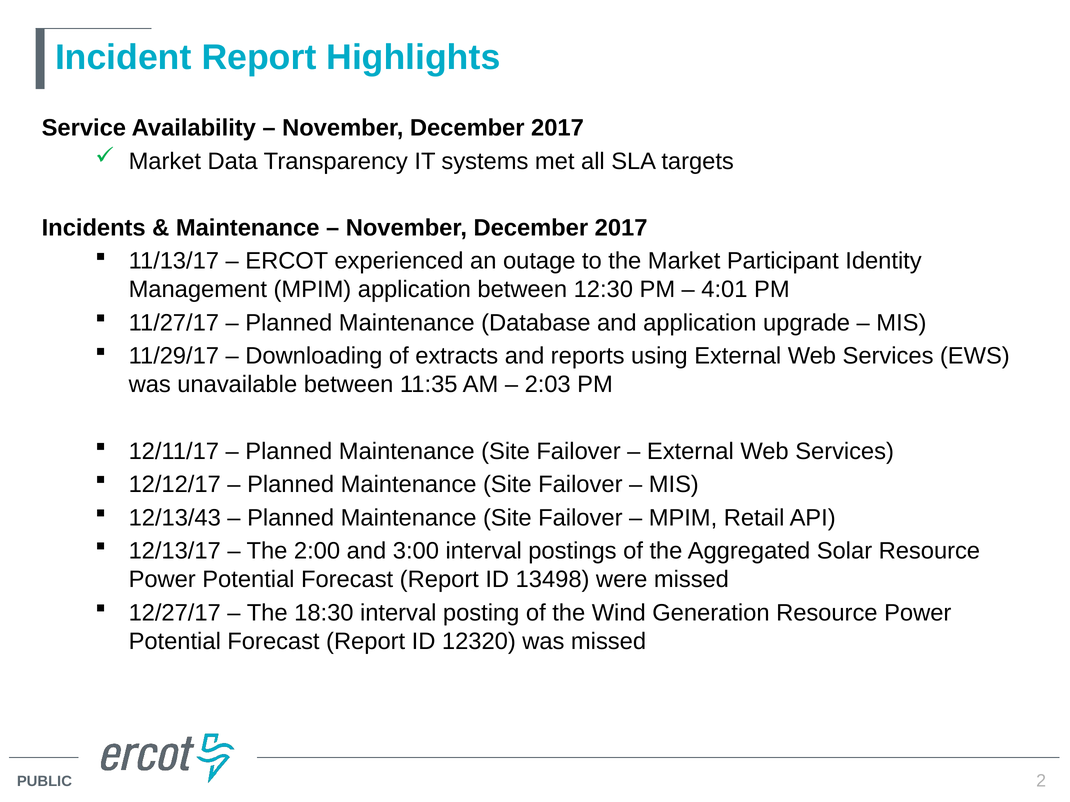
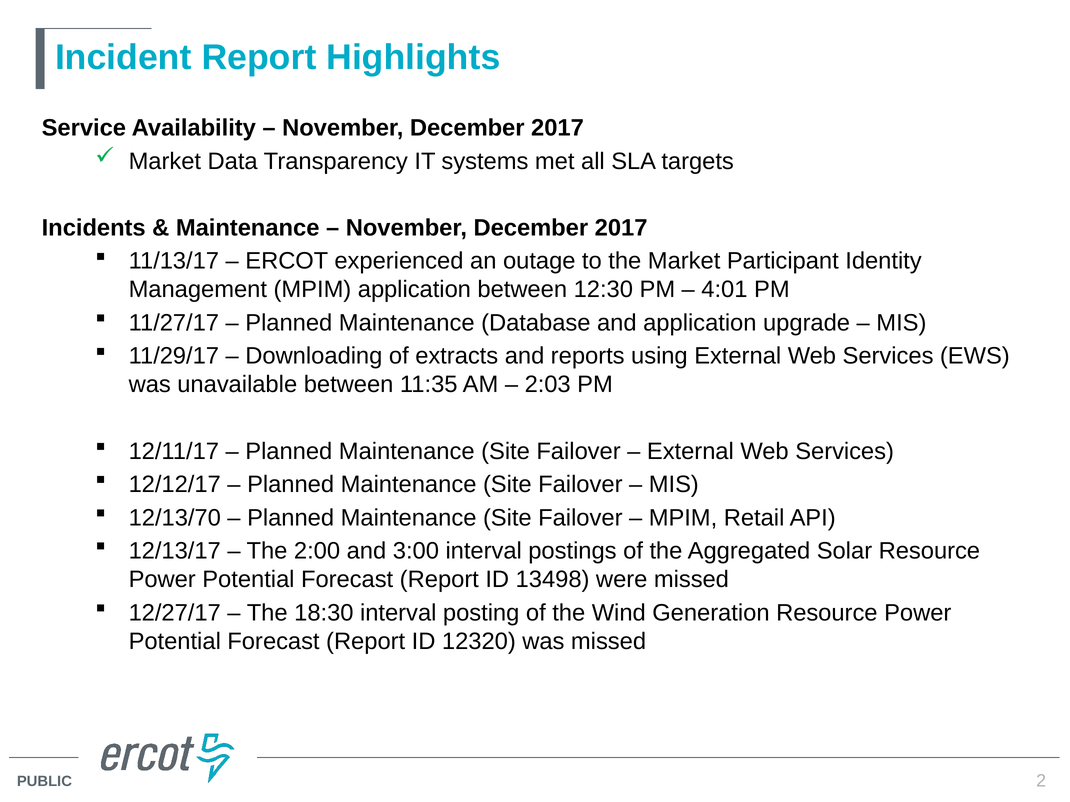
12/13/43: 12/13/43 -> 12/13/70 (175, 518)
